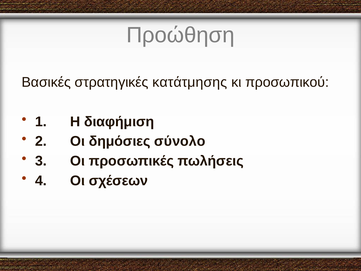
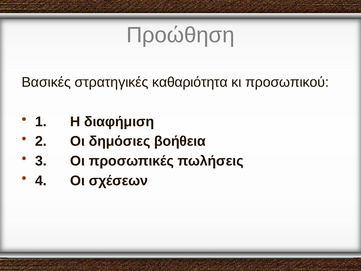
κατάτμησης: κατάτμησης -> καθαριότητα (190, 82)
σύνολο: σύνολο -> βοήθεια (180, 141)
